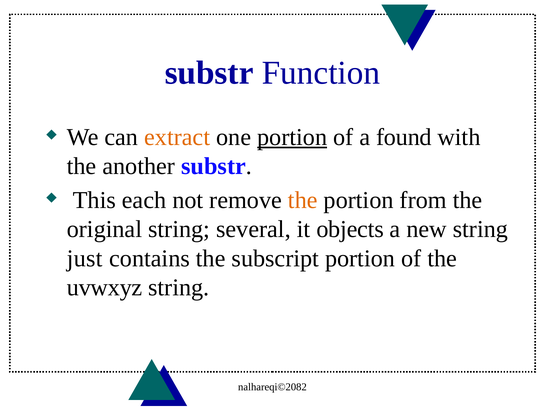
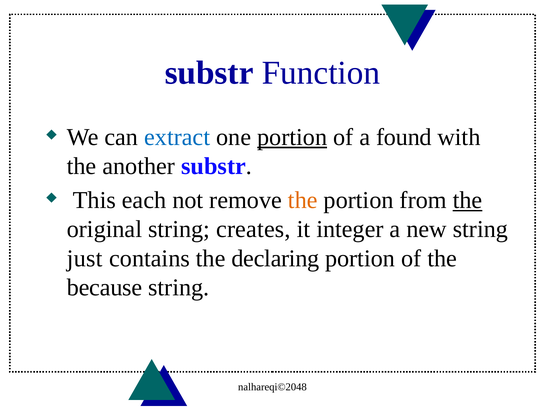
extract colour: orange -> blue (177, 137)
the underline: none -> present (468, 200)
several: several -> creates (253, 229)
objects: objects -> integer (350, 229)
subscript: subscript -> declaring (275, 258)
uvwxyz: uvwxyz -> because (105, 287)
nalhareqi©2082: nalhareqi©2082 -> nalhareqi©2048 (272, 387)
